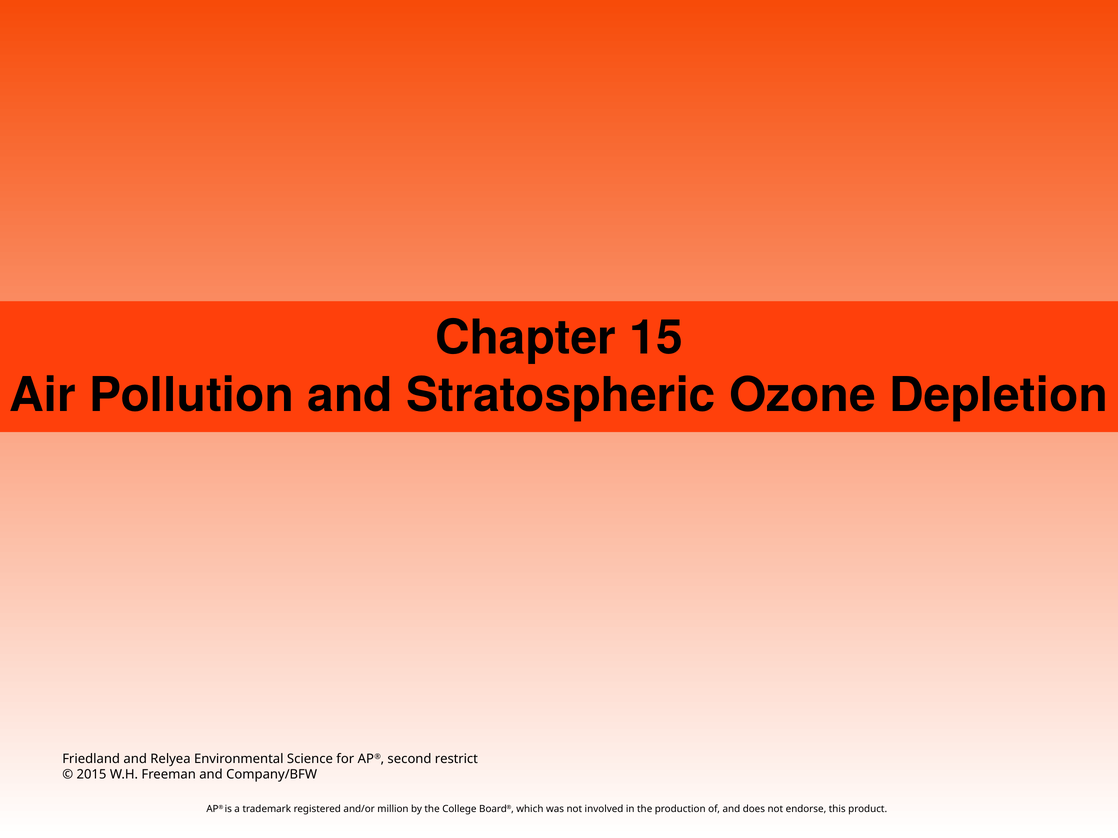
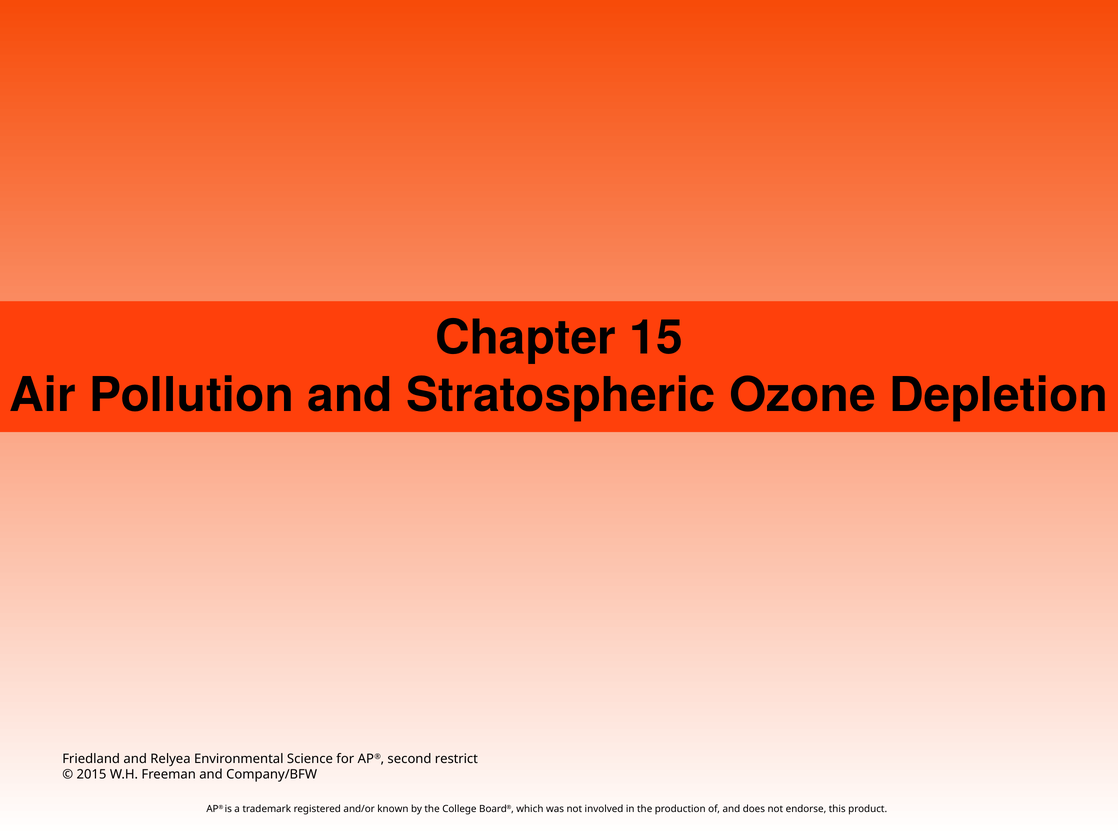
million: million -> known (393, 810)
